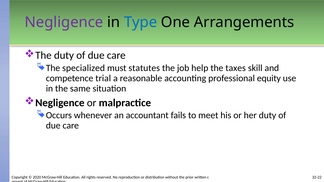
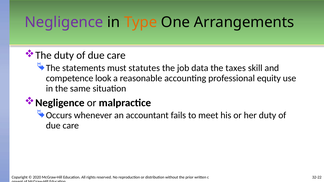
Type colour: blue -> orange (141, 22)
specialized: specialized -> statements (84, 68)
help: help -> data (200, 68)
trial: trial -> look (103, 78)
